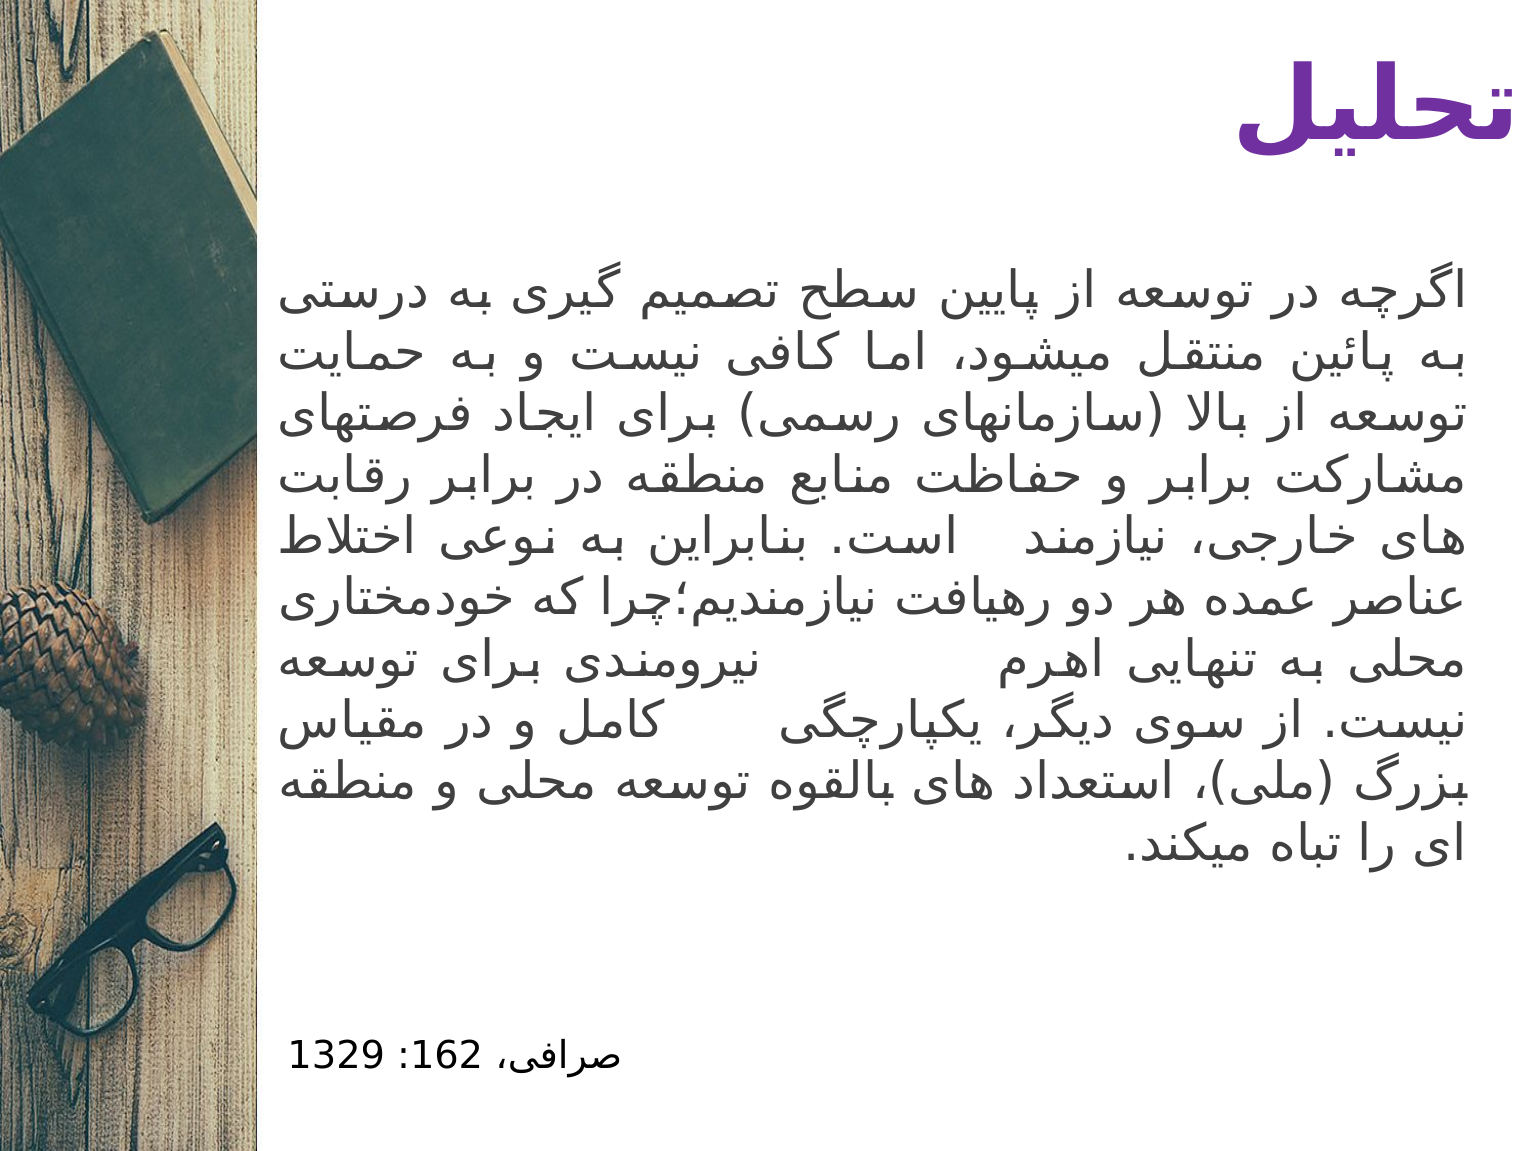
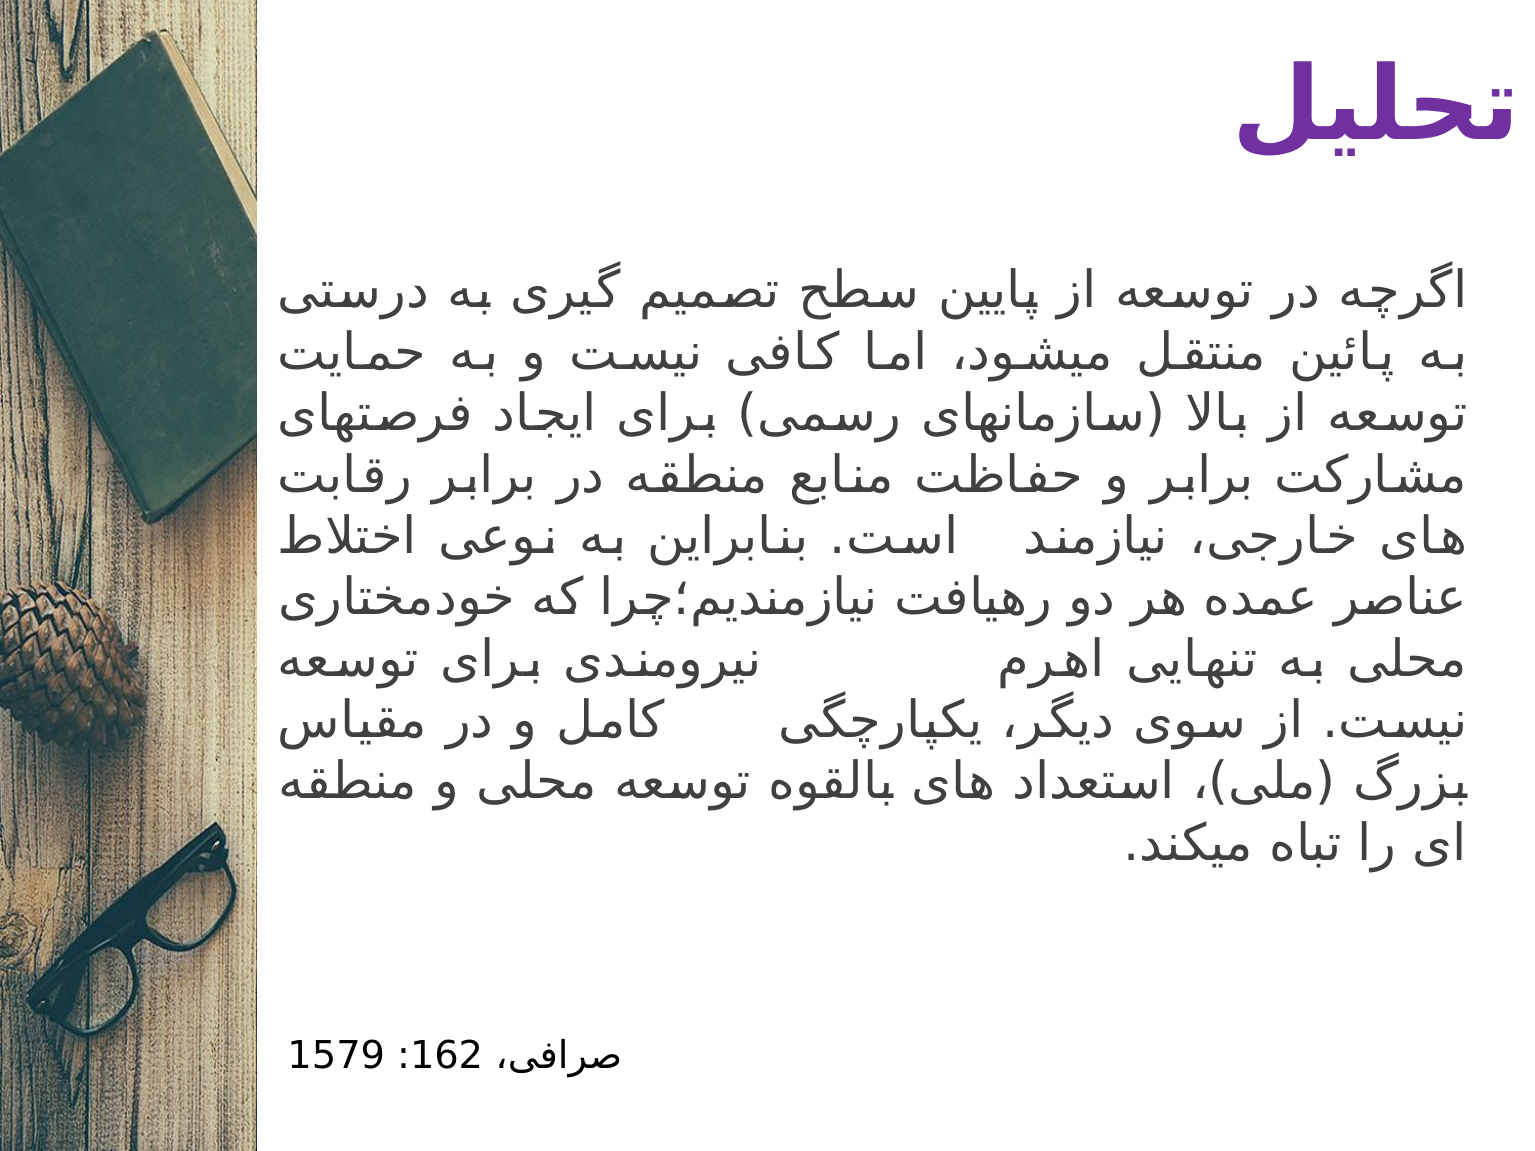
1329: 1329 -> 1579 (336, 1056)
